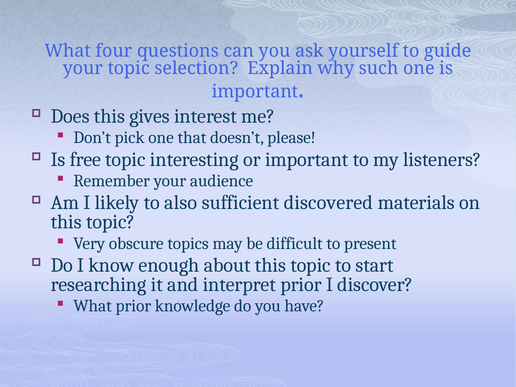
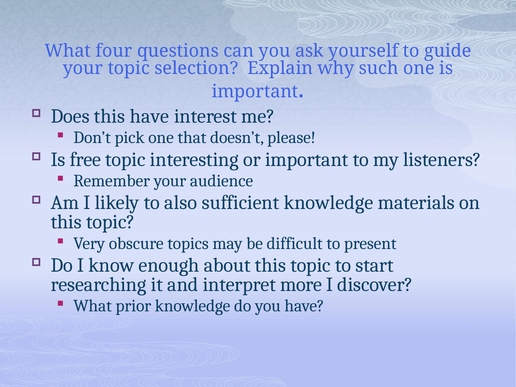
this gives: gives -> have (149, 116)
sufficient discovered: discovered -> knowledge (328, 203)
interpret prior: prior -> more (301, 284)
